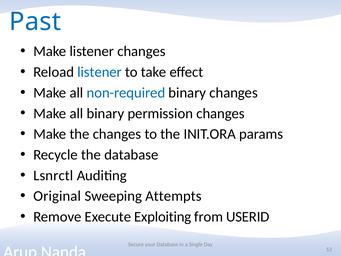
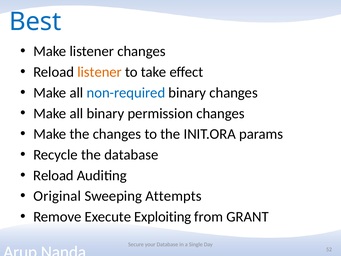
Past: Past -> Best (35, 22)
listener colour: blue -> orange (100, 72)
Lsnrctl: Lsnrctl -> Reload (53, 175)
USERID: USERID -> GRANT (248, 217)
